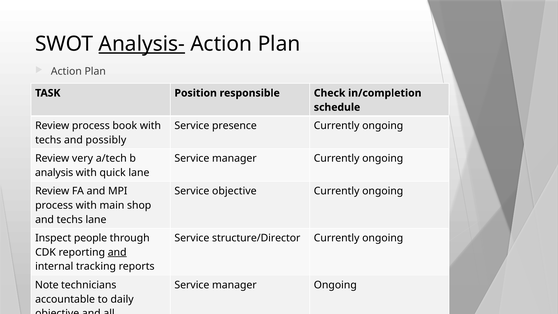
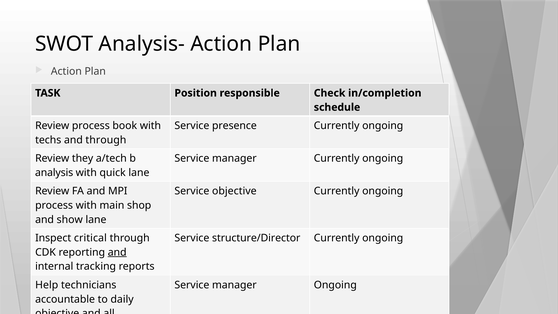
Analysis- underline: present -> none (142, 44)
and possibly: possibly -> through (106, 140)
very: very -> they (83, 158)
and techs: techs -> show (70, 220)
people: people -> critical (90, 238)
Note: Note -> Help (47, 285)
